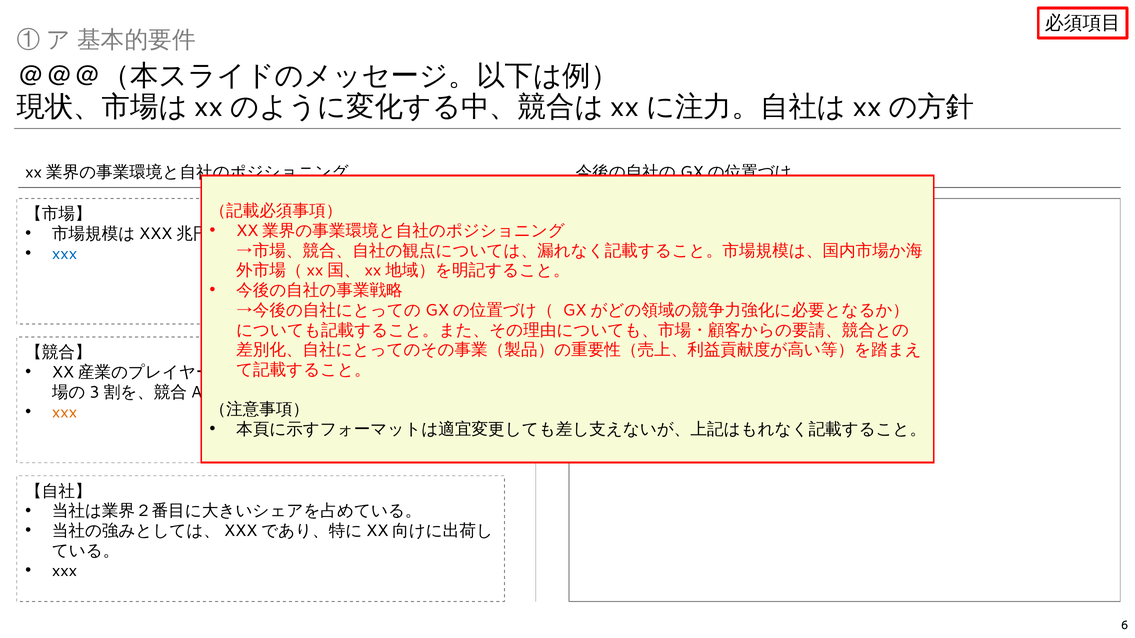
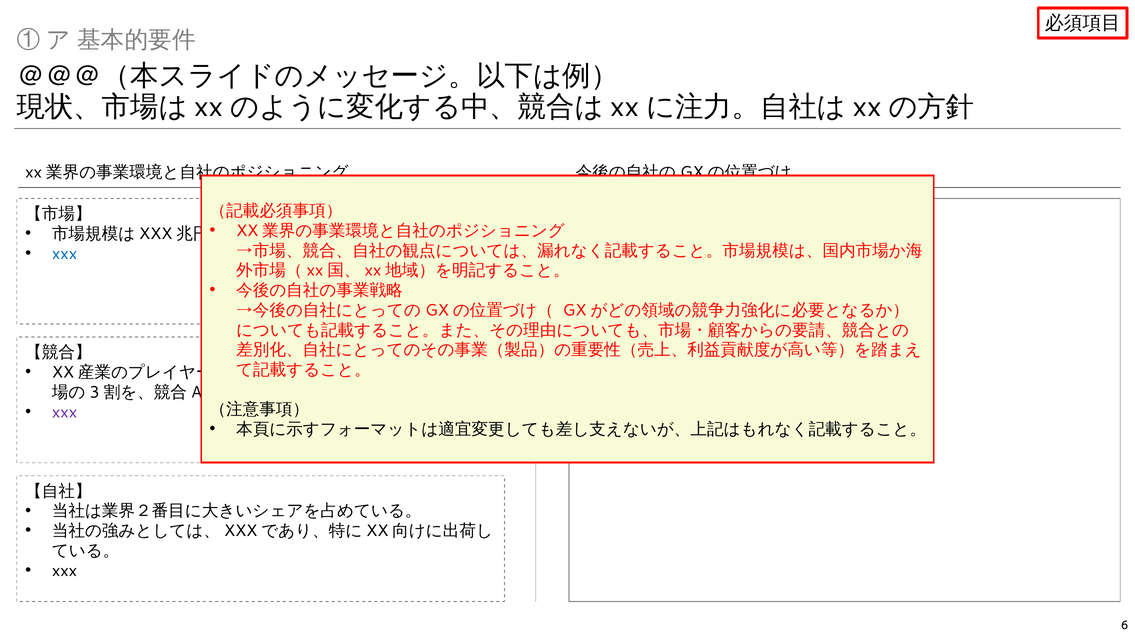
xxx colour: orange -> purple (65, 412)
